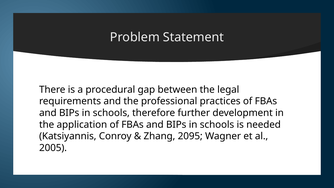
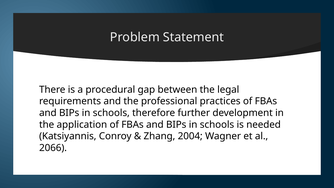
2095: 2095 -> 2004 (190, 136)
2005: 2005 -> 2066 (53, 148)
